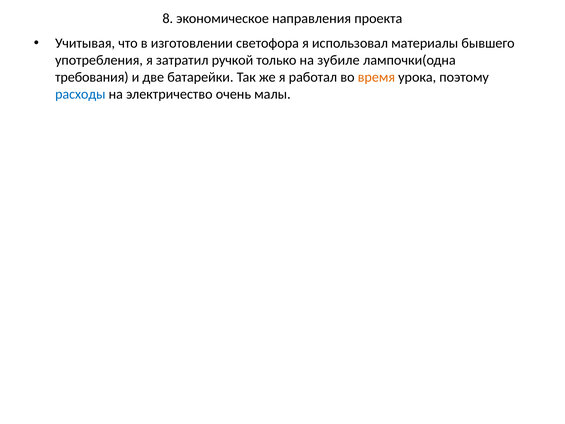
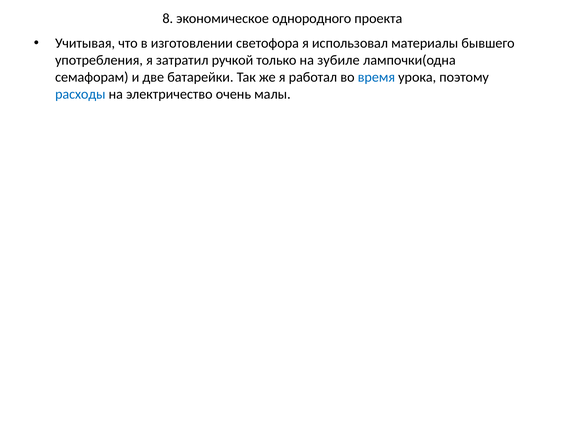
направления: направления -> однородного (312, 19)
требования: требования -> семафорам (92, 77)
время colour: orange -> blue (376, 77)
